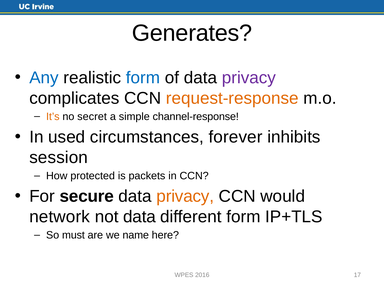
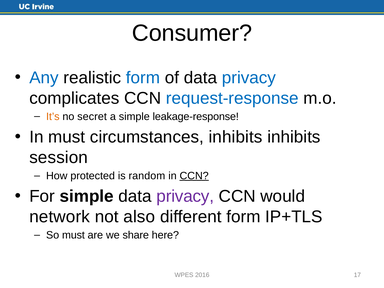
Generates: Generates -> Consumer (192, 33)
privacy colour: purple -> blue (249, 78)
request-response colour: orange -> blue (232, 98)
channel-response: channel-response -> leakage-response (196, 117)
In used: used -> must (67, 137)
circumstances forever: forever -> inhibits (236, 137)
packets: packets -> random (147, 176)
CCN underline: none -> present (194, 176)
For secure: secure -> simple (87, 196)
privacy colour: orange -> purple (185, 196)
not data: data -> also (139, 217)
name: name -> share (136, 235)
